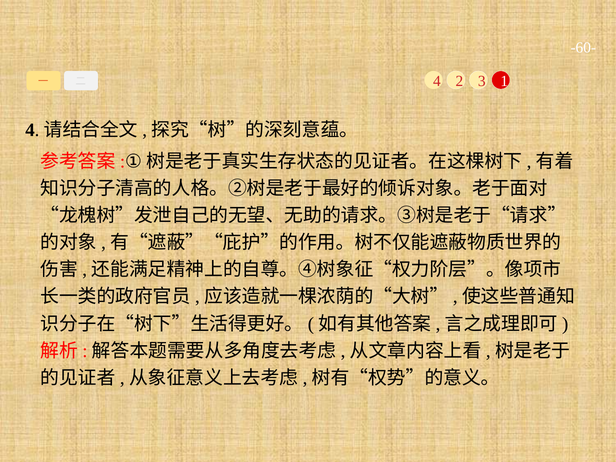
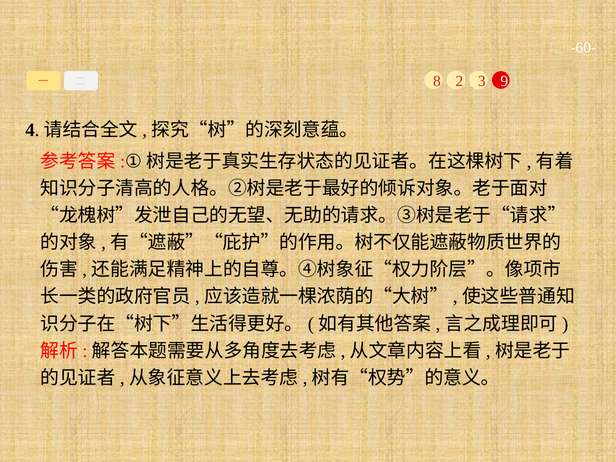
4: 4 -> 8 (437, 81)
1: 1 -> 9 (504, 81)
